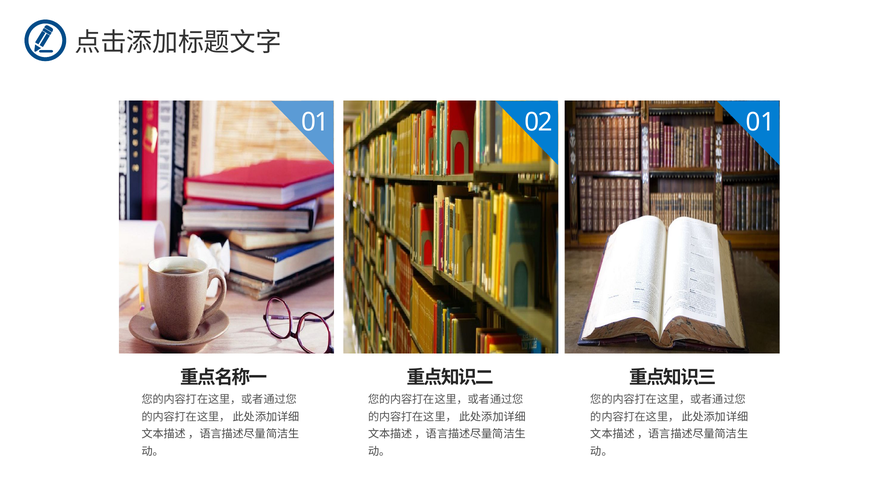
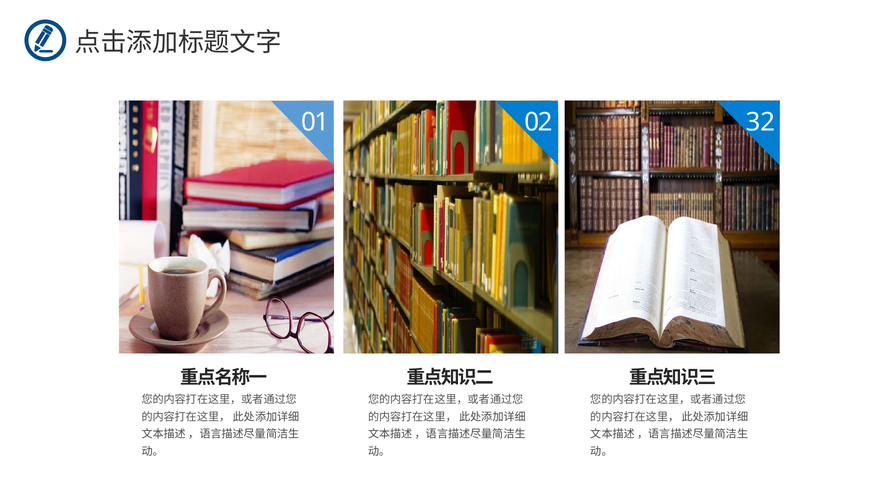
02 01: 01 -> 32 (760, 122)
